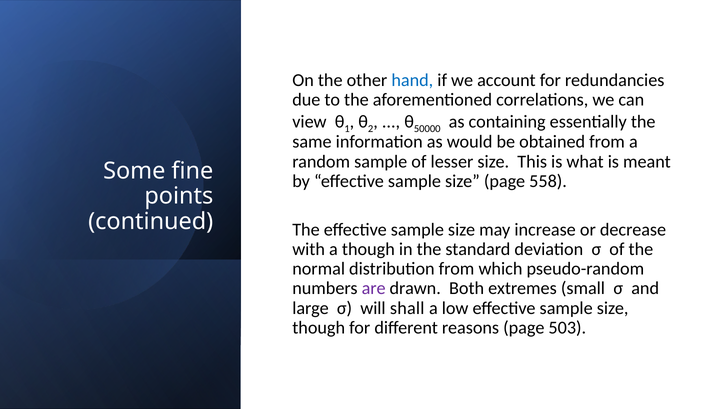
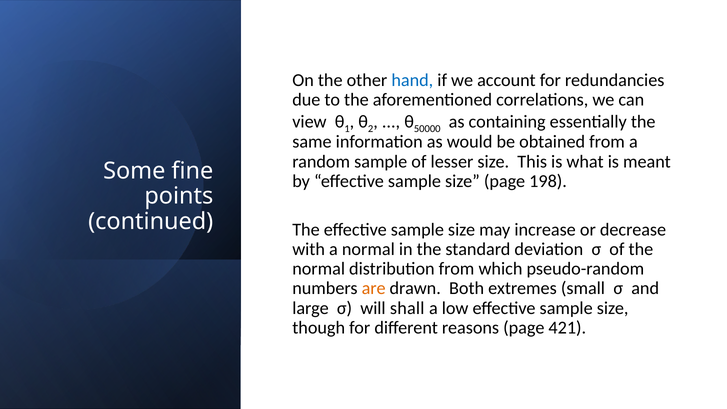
558: 558 -> 198 (548, 181)
a though: though -> normal (368, 249)
are colour: purple -> orange (374, 288)
503: 503 -> 421 (567, 328)
